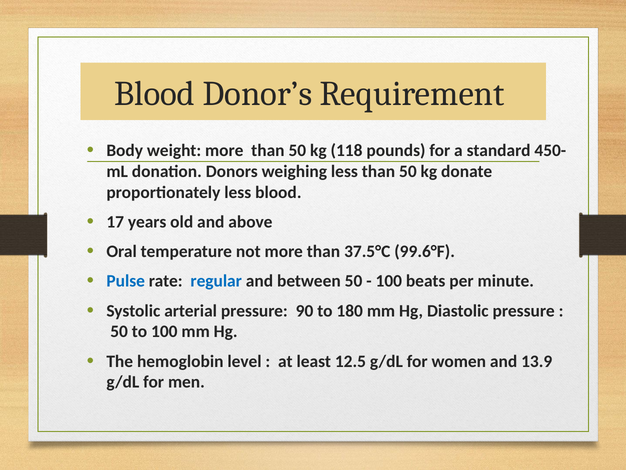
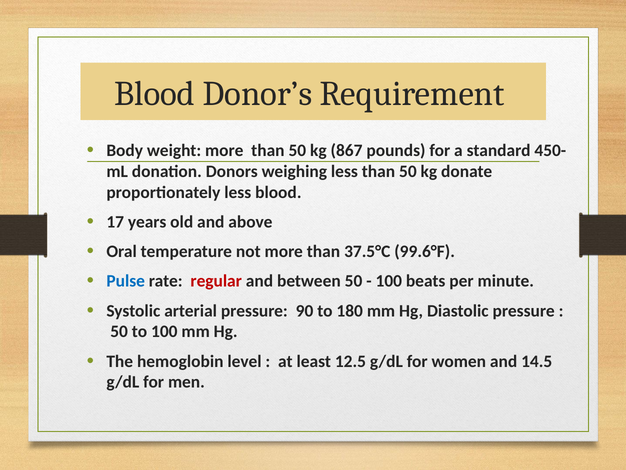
118: 118 -> 867 (347, 150)
regular colour: blue -> red (216, 281)
13.9: 13.9 -> 14.5 (537, 361)
